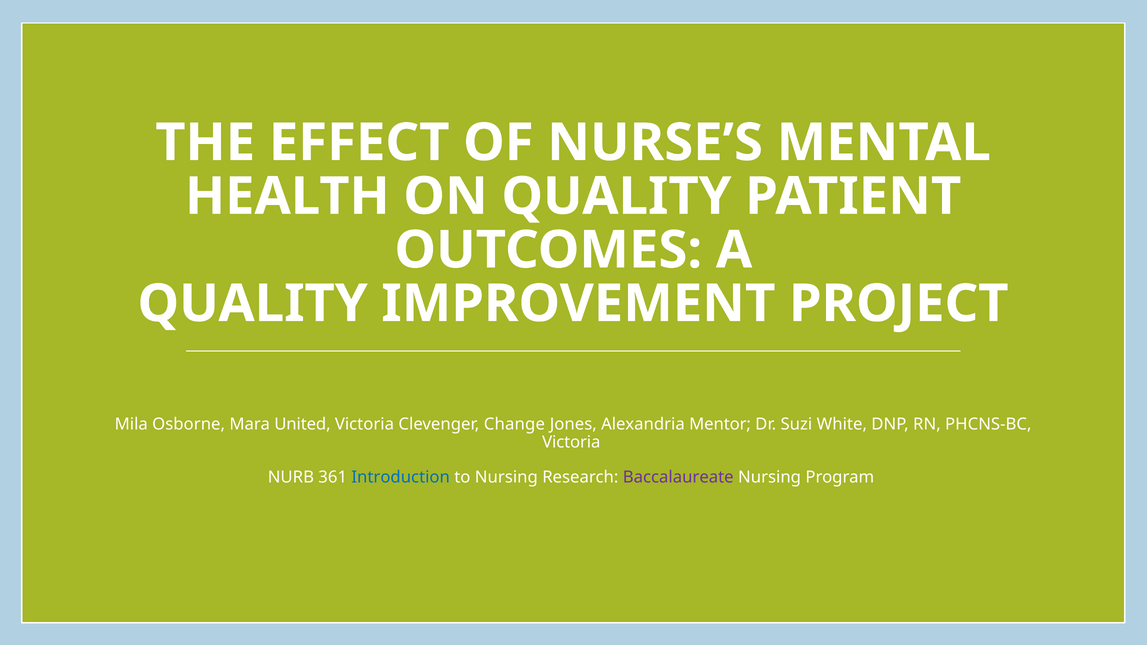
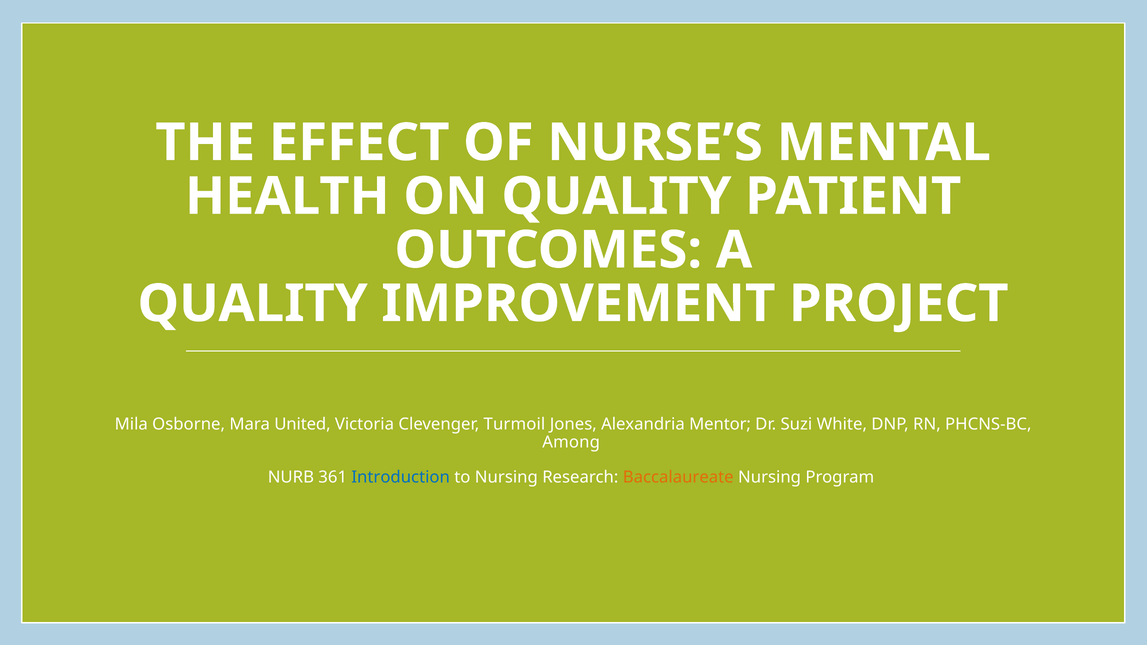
Change: Change -> Turmoil (514, 424)
Victoria: Victoria -> Among (571, 442)
Baccalaureate colour: purple -> orange (678, 477)
